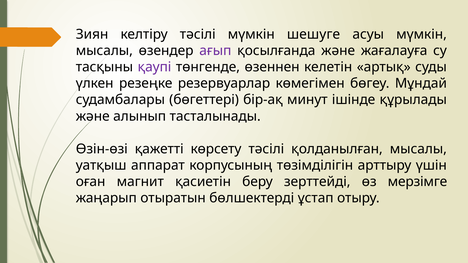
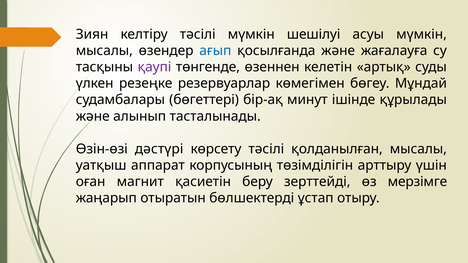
шешуге: шешуге -> шешілуі (314, 34)
ағып colour: purple -> blue (215, 51)
қажетті: қажетті -> дәстүрі (159, 149)
